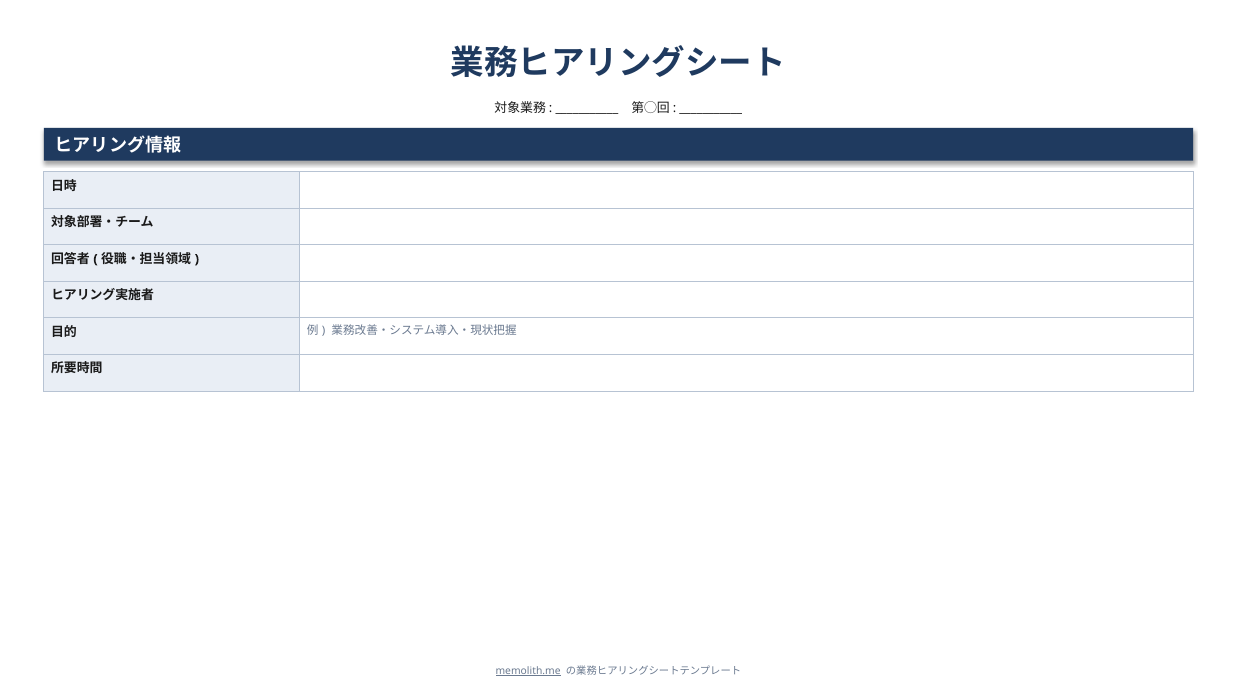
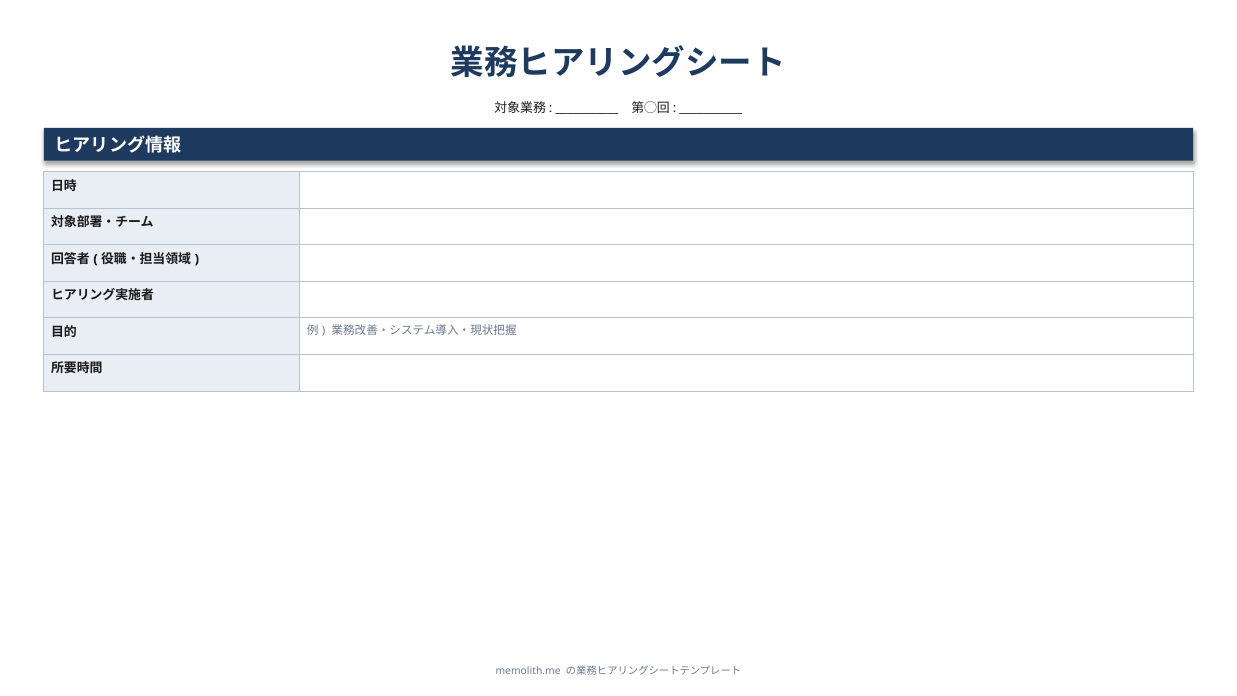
memolith.me underline: present -> none (528, 671)
